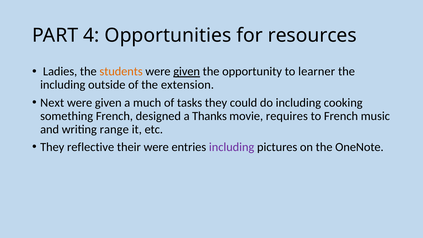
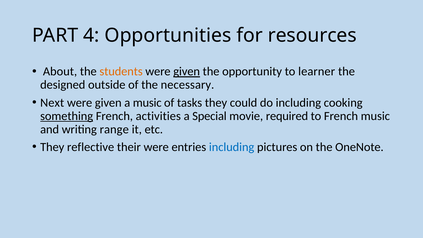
Ladies: Ladies -> About (60, 72)
including: including -> designed (63, 85)
extension: extension -> necessary (187, 85)
a much: much -> music (147, 103)
something underline: none -> present (67, 116)
designed: designed -> activities (158, 116)
Thanks: Thanks -> Special (209, 116)
requires: requires -> required (287, 116)
including colour: purple -> blue (232, 147)
